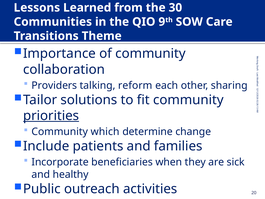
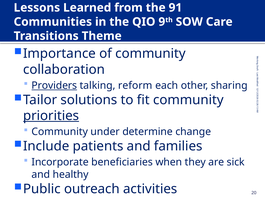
30: 30 -> 91 (175, 8)
Providers underline: none -> present (54, 85)
which: which -> under (105, 132)
